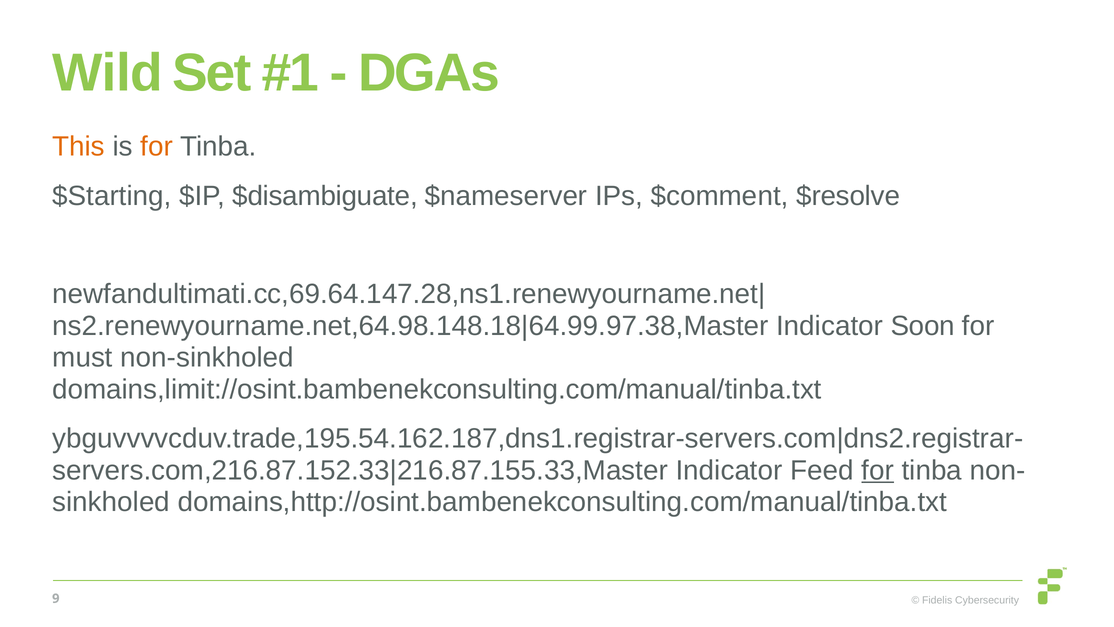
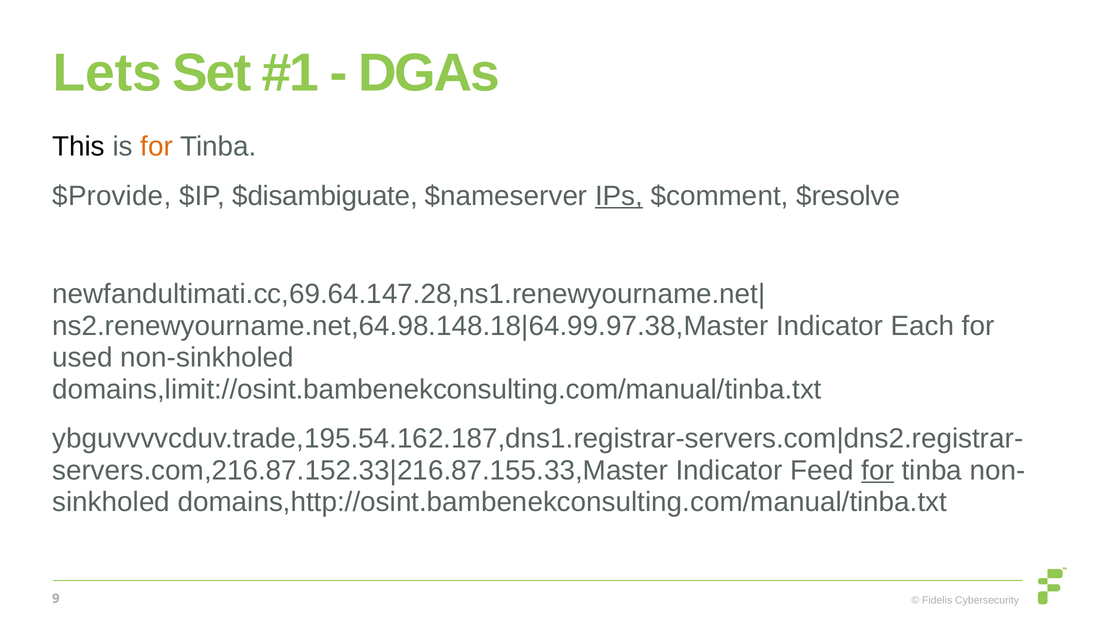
Wild: Wild -> Lets (107, 73)
This colour: orange -> black (79, 147)
$Starting: $Starting -> $Provide (112, 196)
IPs underline: none -> present (619, 196)
Soon: Soon -> Each (923, 326)
must: must -> used (83, 358)
